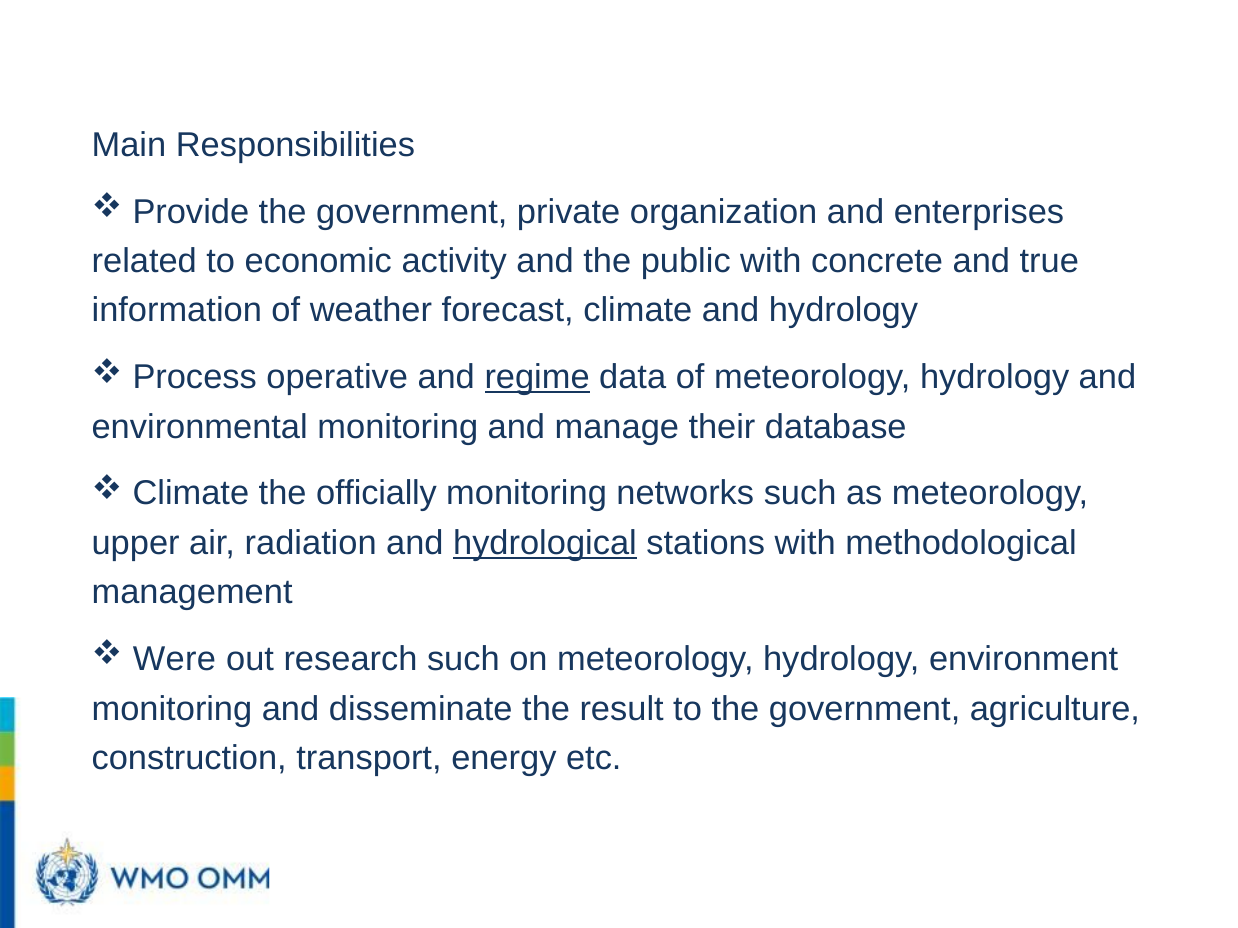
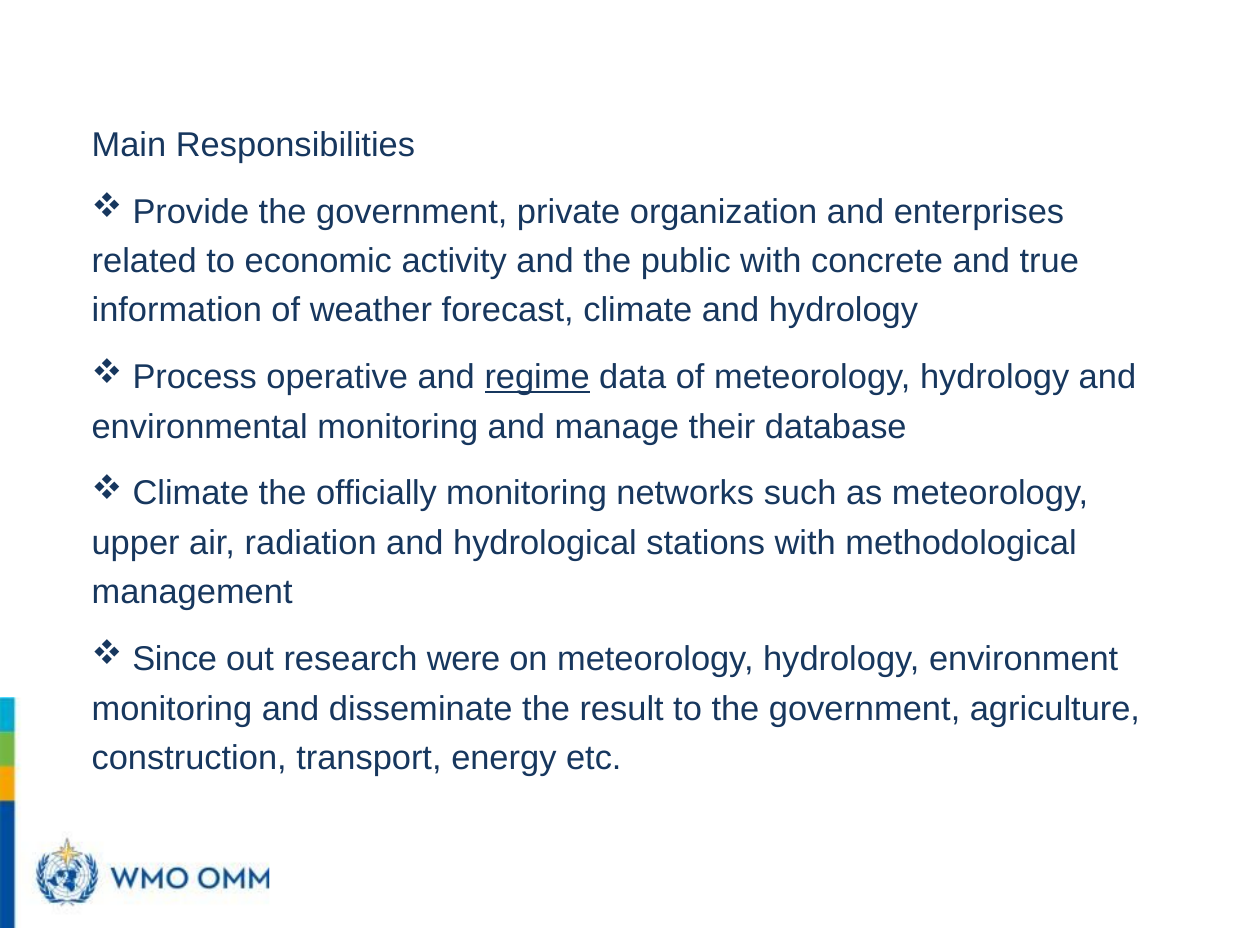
hydrological underline: present -> none (545, 543)
Were: Were -> Since (175, 660)
research such: such -> were (464, 660)
